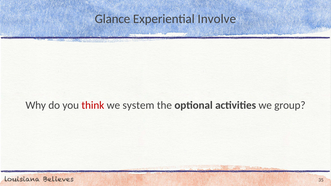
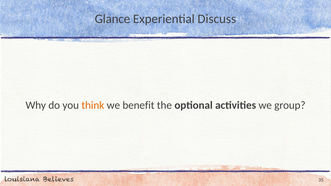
Involve: Involve -> Discuss (217, 19)
think colour: red -> orange (93, 105)
system: system -> benefit (138, 105)
